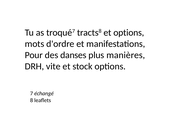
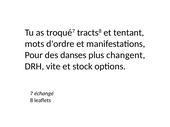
et options: options -> tentant (129, 33)
manières: manières -> changent (126, 55)
